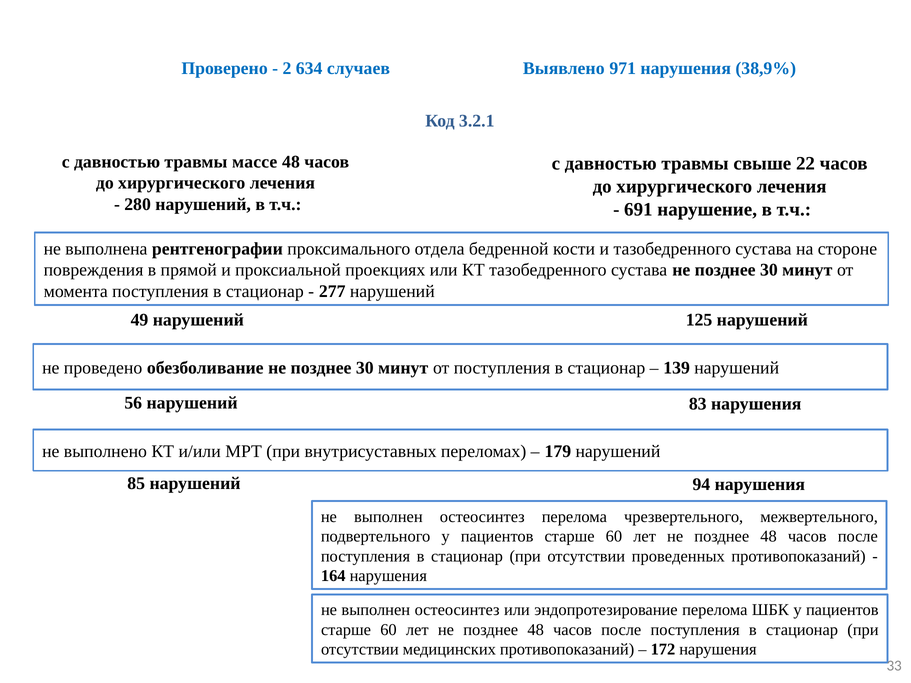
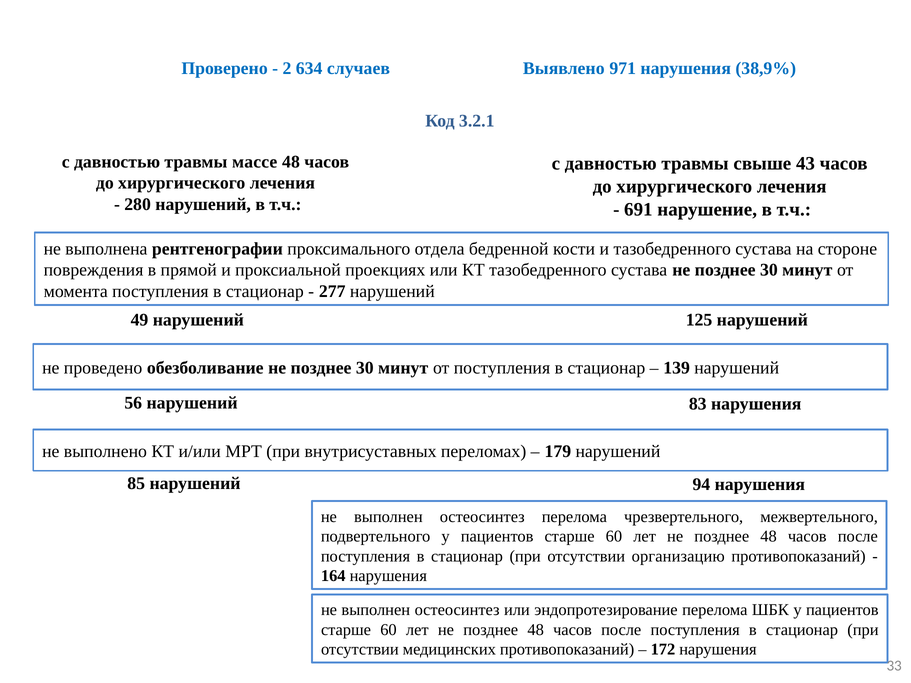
22: 22 -> 43 (805, 164)
проведенных: проведенных -> организацию (678, 556)
